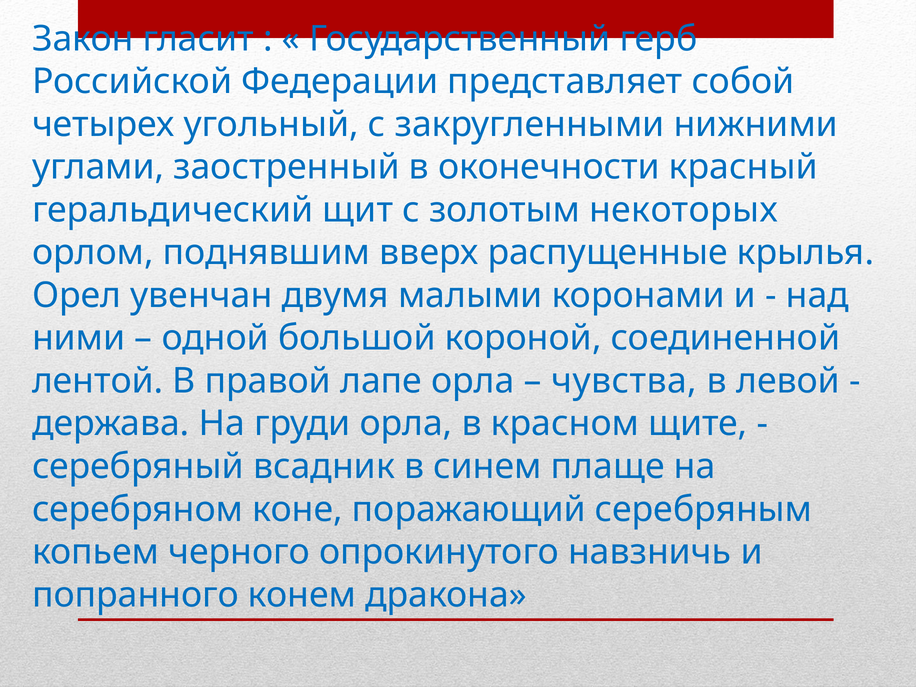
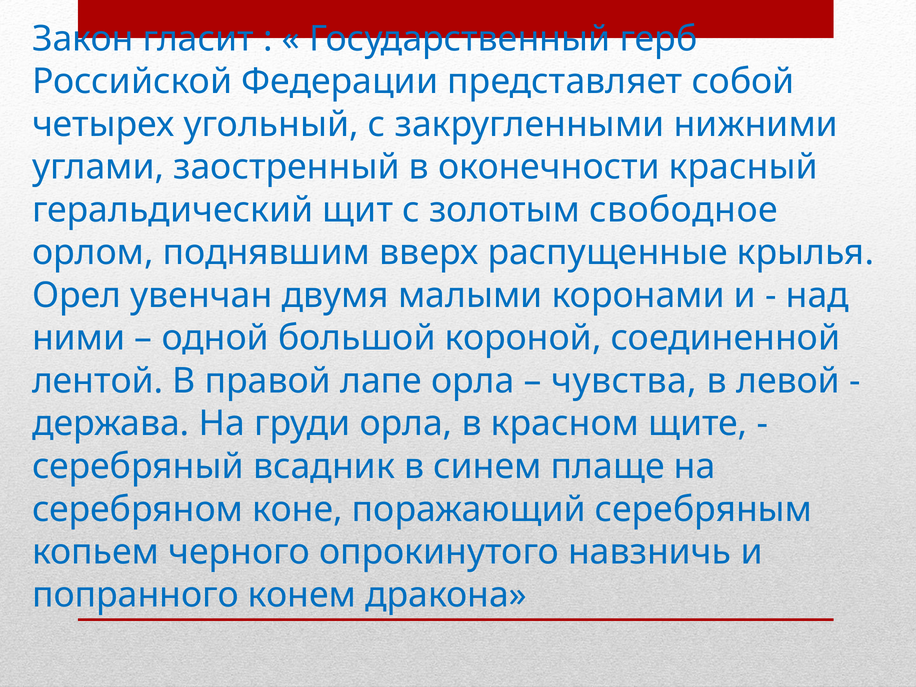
некоторых: некоторых -> свободное (683, 210)
